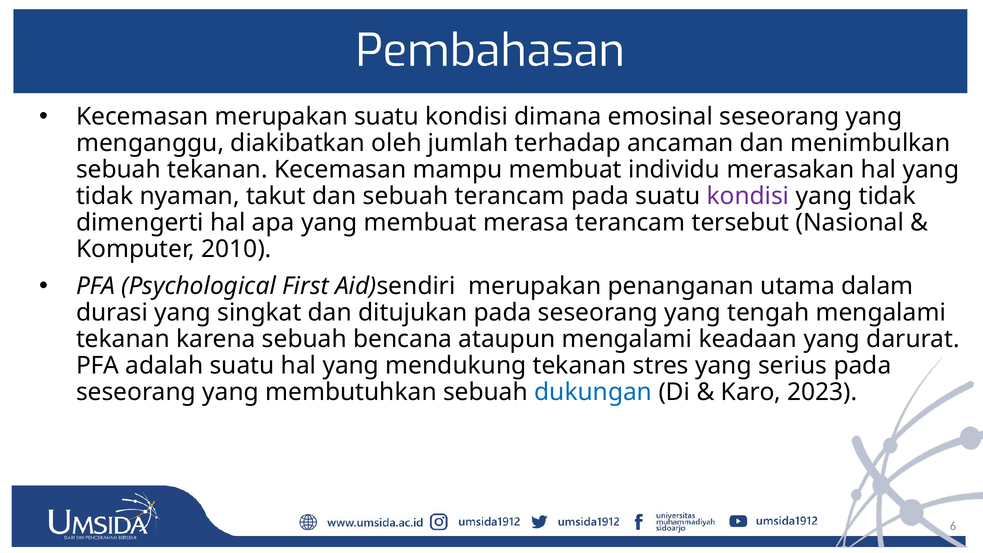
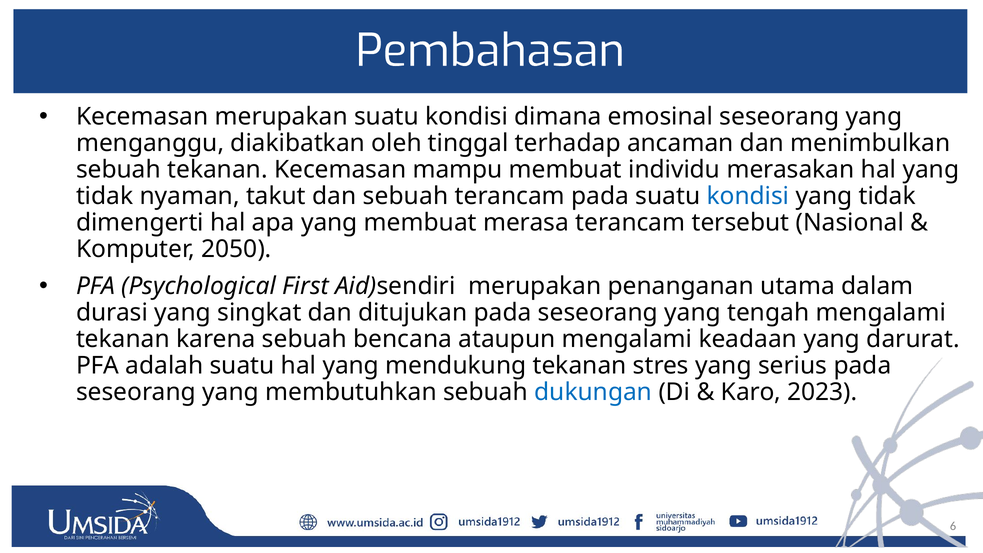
jumlah: jumlah -> tinggal (468, 143)
kondisi colour: purple -> blue (748, 196)
2010: 2010 -> 2050 (236, 249)
